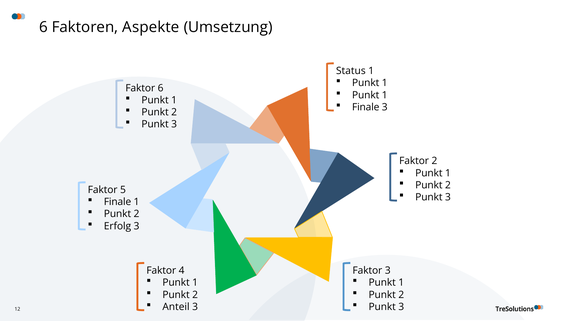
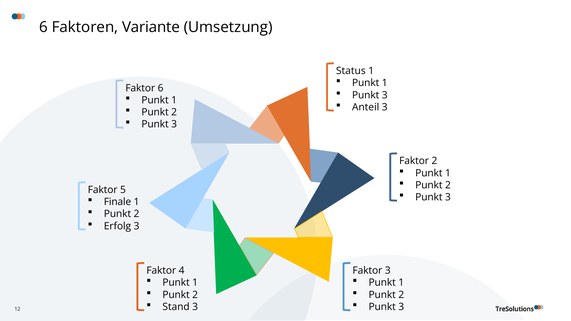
Aspekte: Aspekte -> Variante (151, 27)
1: 1 -> 3 (385, 95)
Finale: Finale -> Anteil (366, 107)
Anteil: Anteil -> Stand (176, 307)
